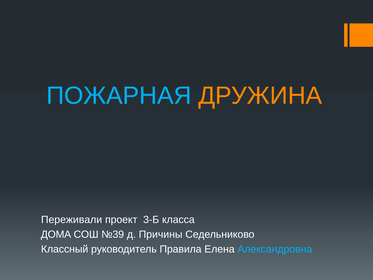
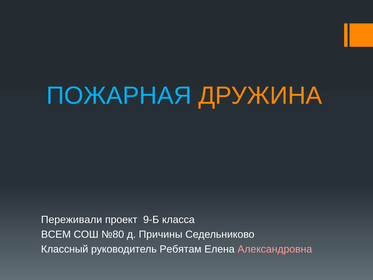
3-Б: 3-Б -> 9-Б (151, 220)
ДОМА: ДОМА -> ВСЕМ (56, 234)
№39: №39 -> №80 (113, 234)
Правила: Правила -> Ребятам (181, 249)
Александровна colour: light blue -> pink (275, 249)
